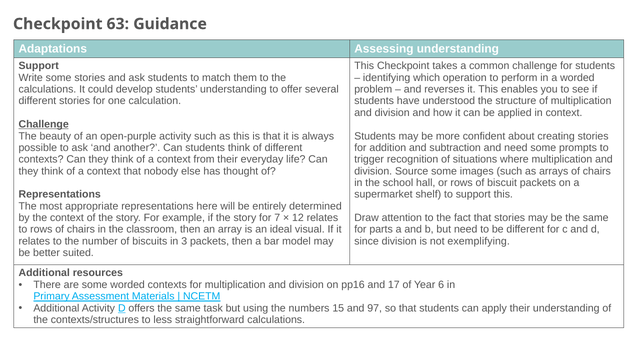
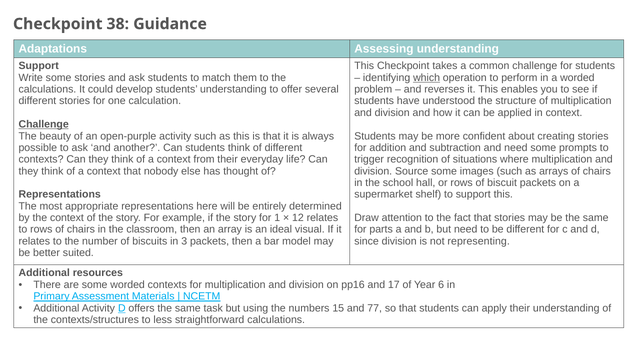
63: 63 -> 38 (118, 24)
which underline: none -> present (427, 78)
7: 7 -> 1 (277, 218)
exemplifying: exemplifying -> representing (479, 242)
97: 97 -> 77 (375, 308)
